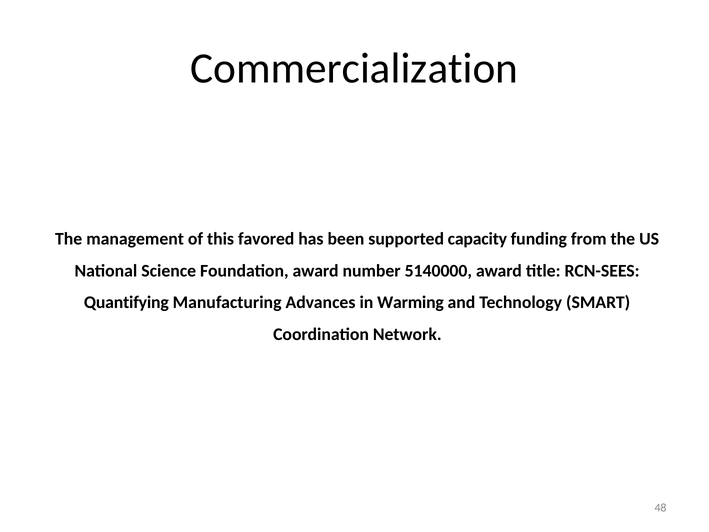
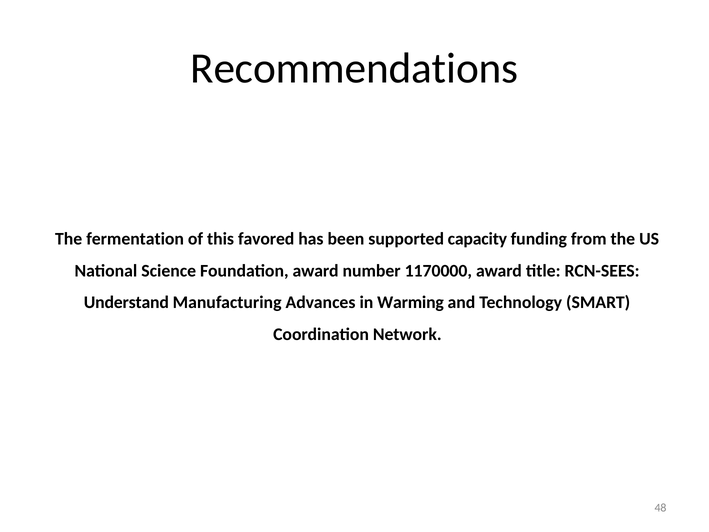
Commercialization: Commercialization -> Recommendations (354, 69)
management: management -> fermentation (135, 239)
5140000: 5140000 -> 1170000 (438, 271)
Quantifying: Quantifying -> Understand (126, 302)
